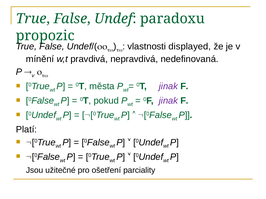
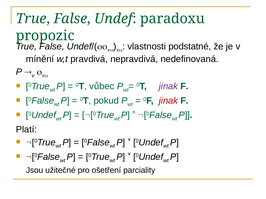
displayed: displayed -> podstatné (190, 47)
města: města -> vůbec (102, 87)
jinak colour: purple -> red (168, 101)
